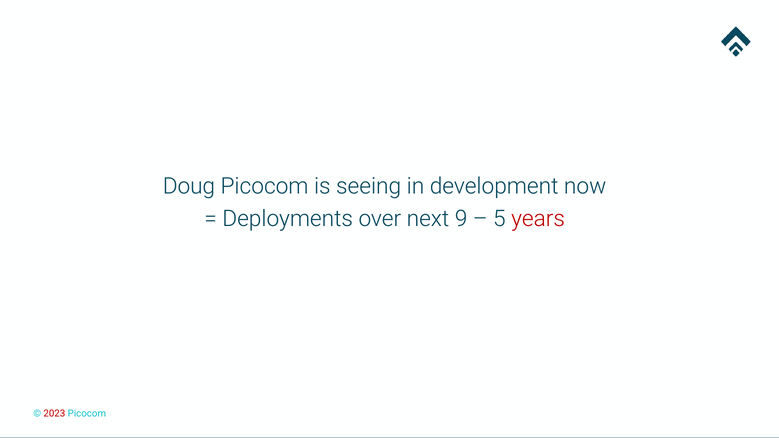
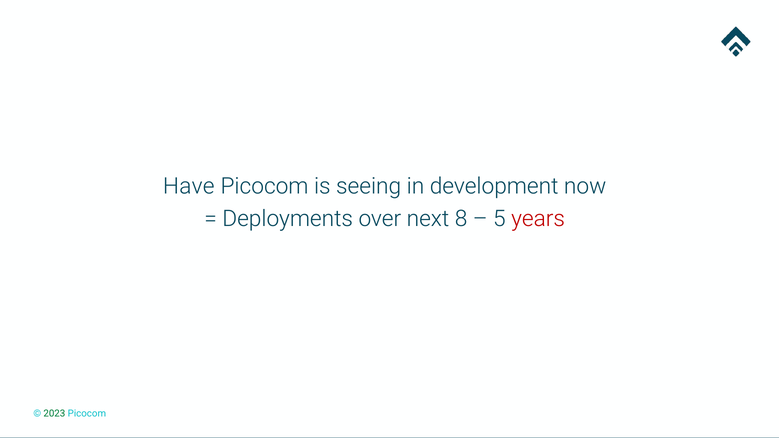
Doug: Doug -> Have (189, 186)
9: 9 -> 8 (461, 219)
2023 colour: red -> green (54, 414)
